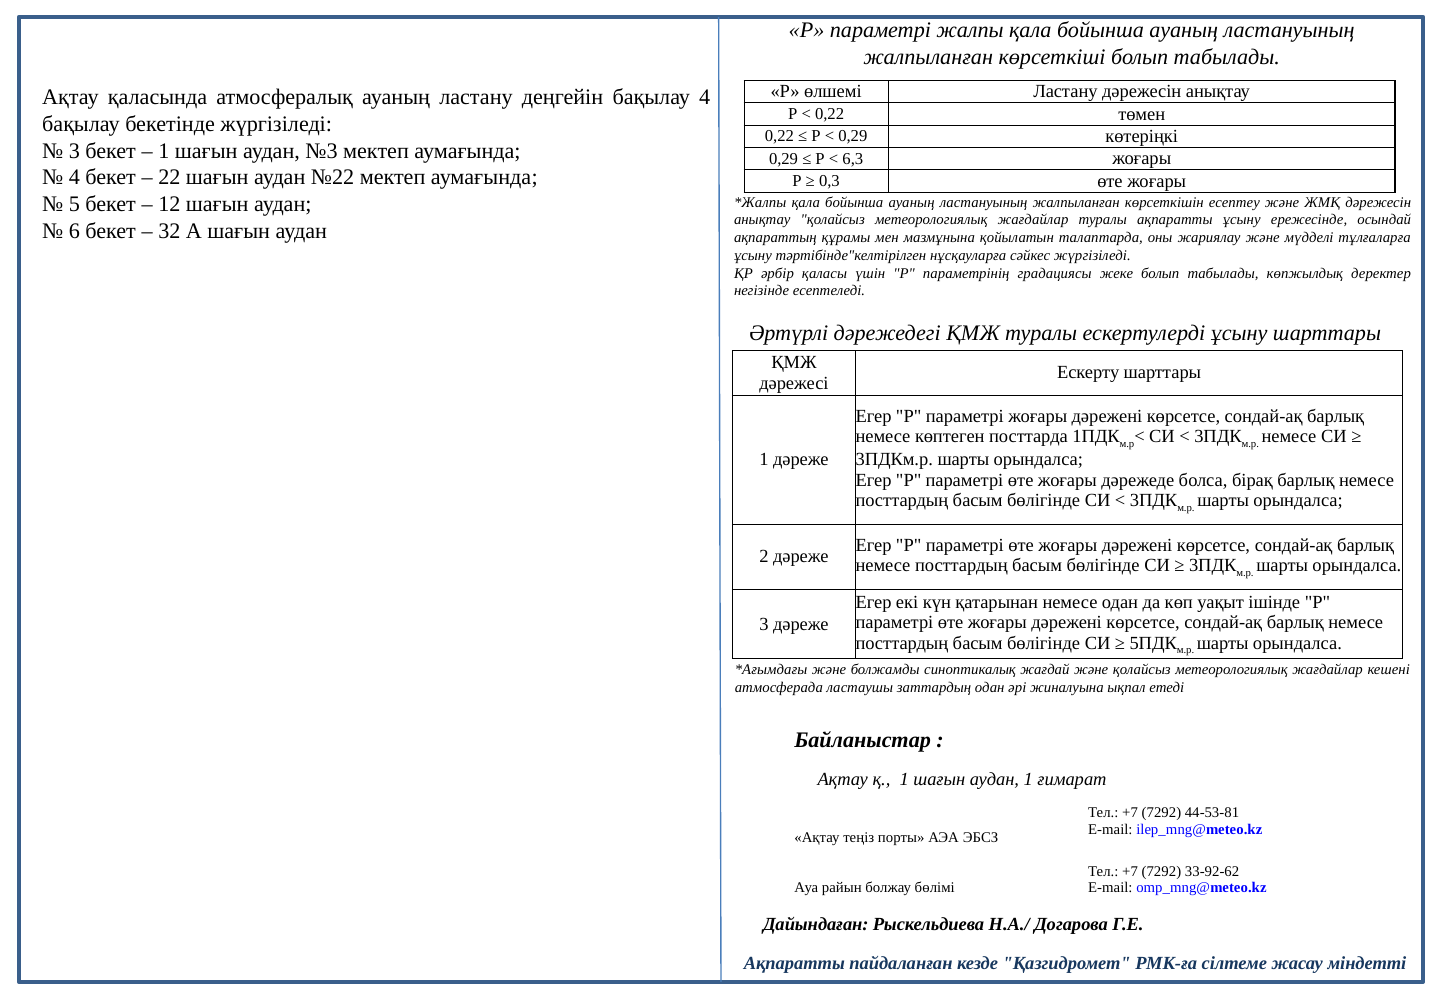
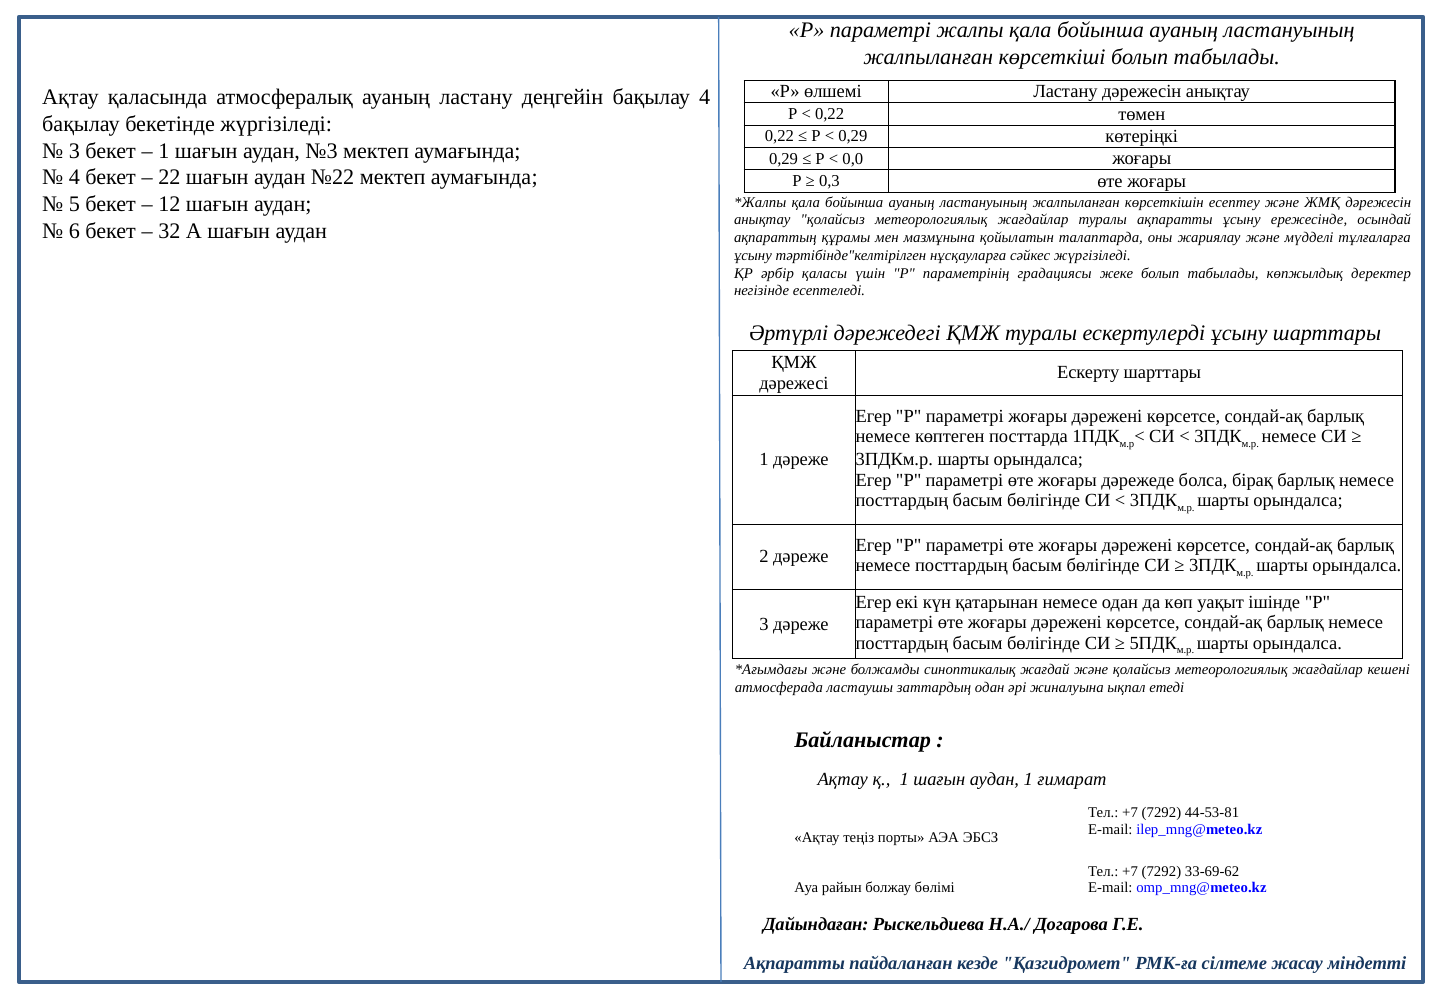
6,3: 6,3 -> 0,0 (853, 159)
33-92-62: 33-92-62 -> 33-69-62 (1212, 871)
